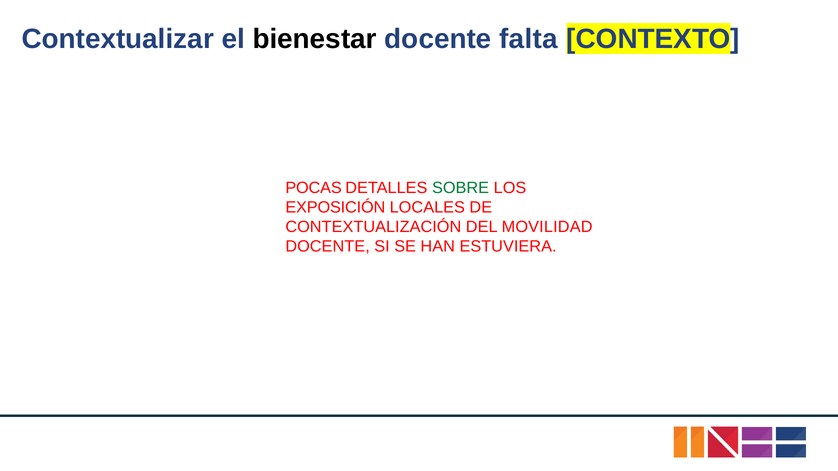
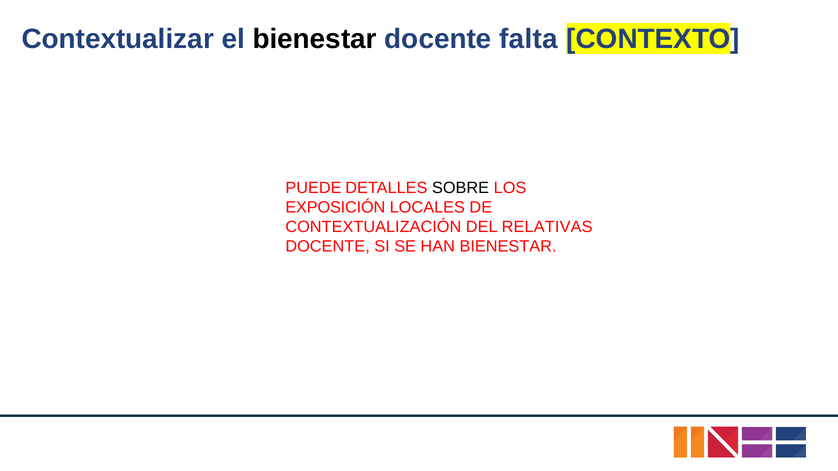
POCAS: POCAS -> PUEDE (314, 188)
SOBRE colour: green -> black (461, 188)
MOVILIDAD: MOVILIDAD -> RELATIVAS (547, 227)
HAN ESTUVIERA: ESTUVIERA -> BIENESTAR (508, 247)
